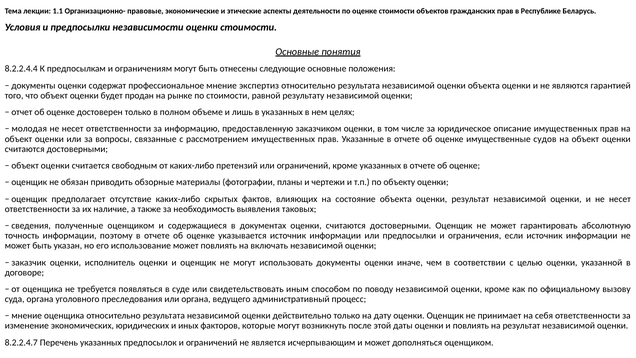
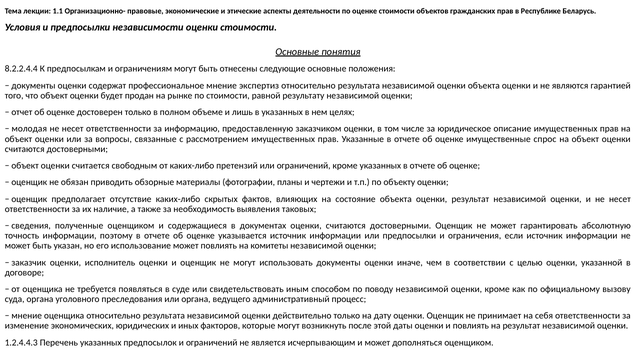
судов: судов -> спрос (545, 139)
включать: включать -> комитеты (269, 246)
8.2.2.4.7: 8.2.2.4.7 -> 1.2.4.4.3 (21, 342)
